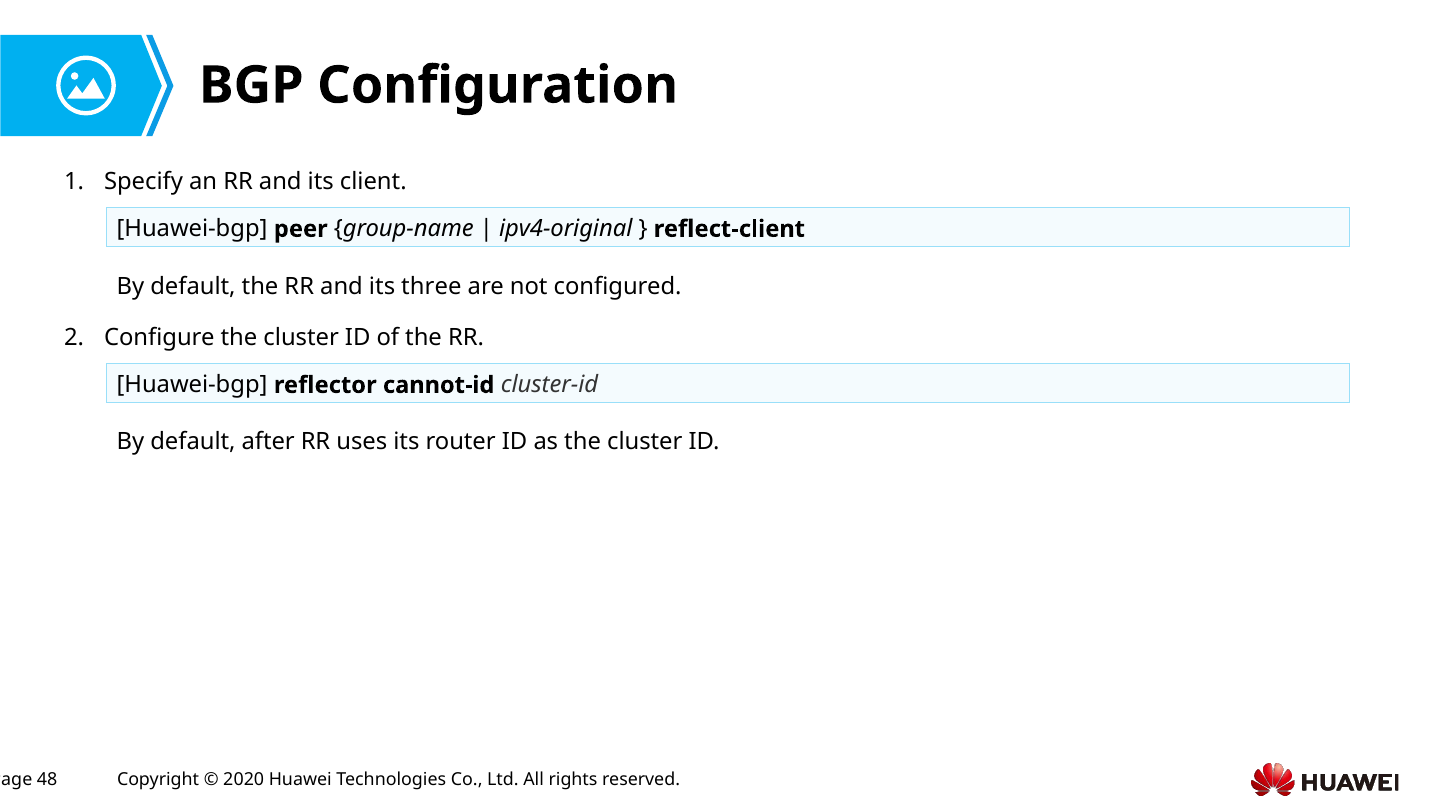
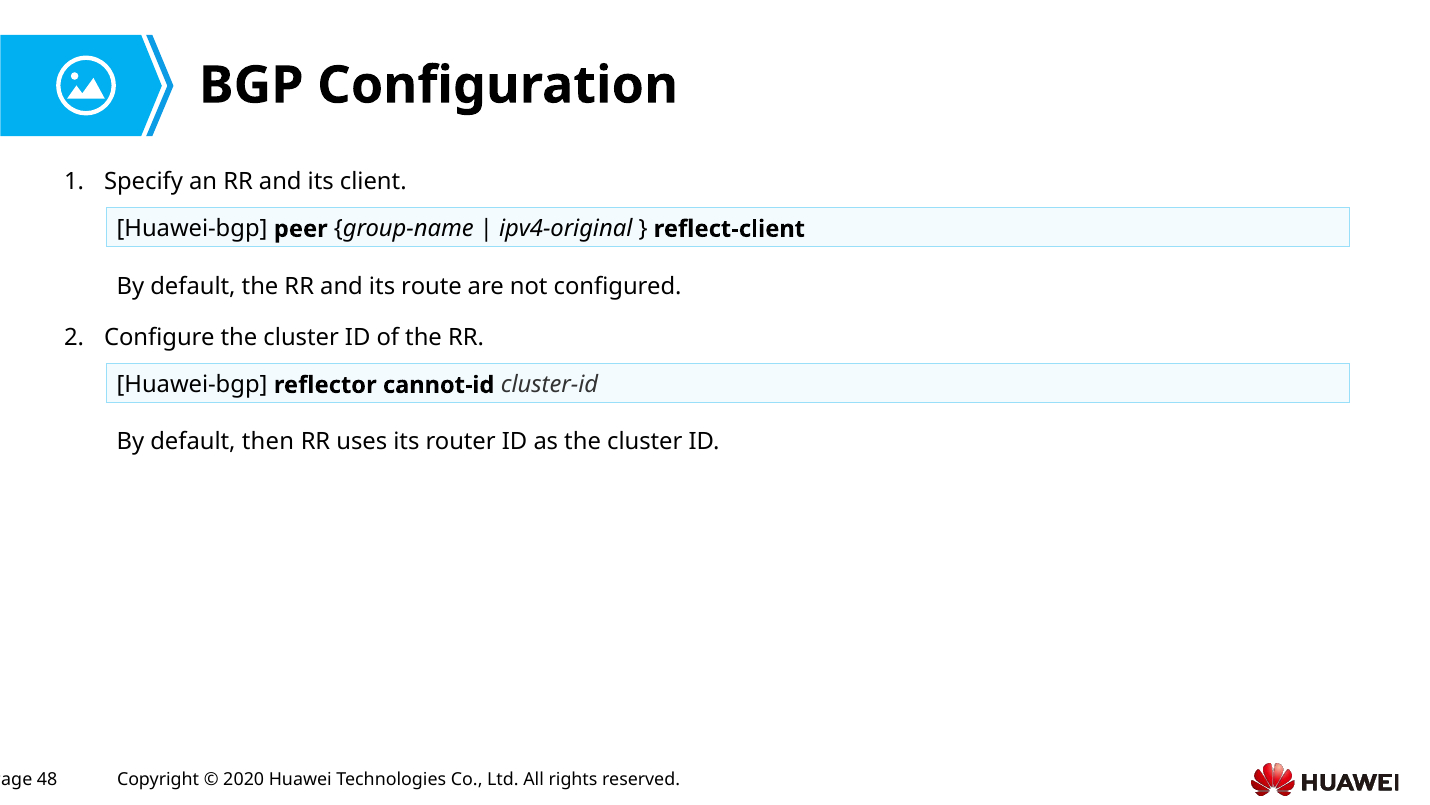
three: three -> route (431, 287)
after: after -> then (268, 442)
